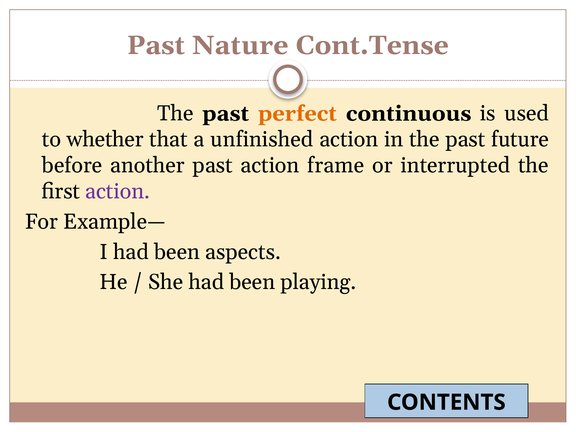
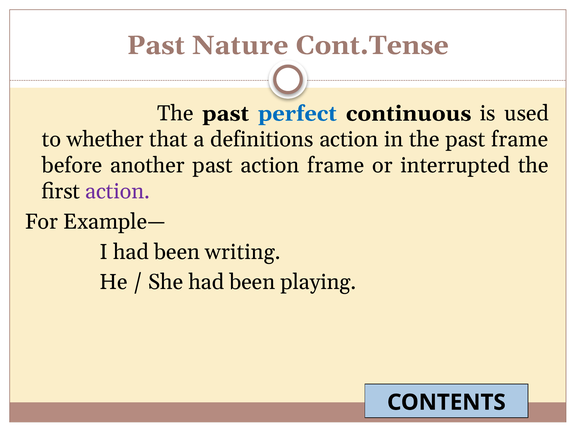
perfect colour: orange -> blue (298, 114)
unfinished: unfinished -> definitions (262, 139)
past future: future -> frame (520, 139)
aspects: aspects -> writing (243, 252)
